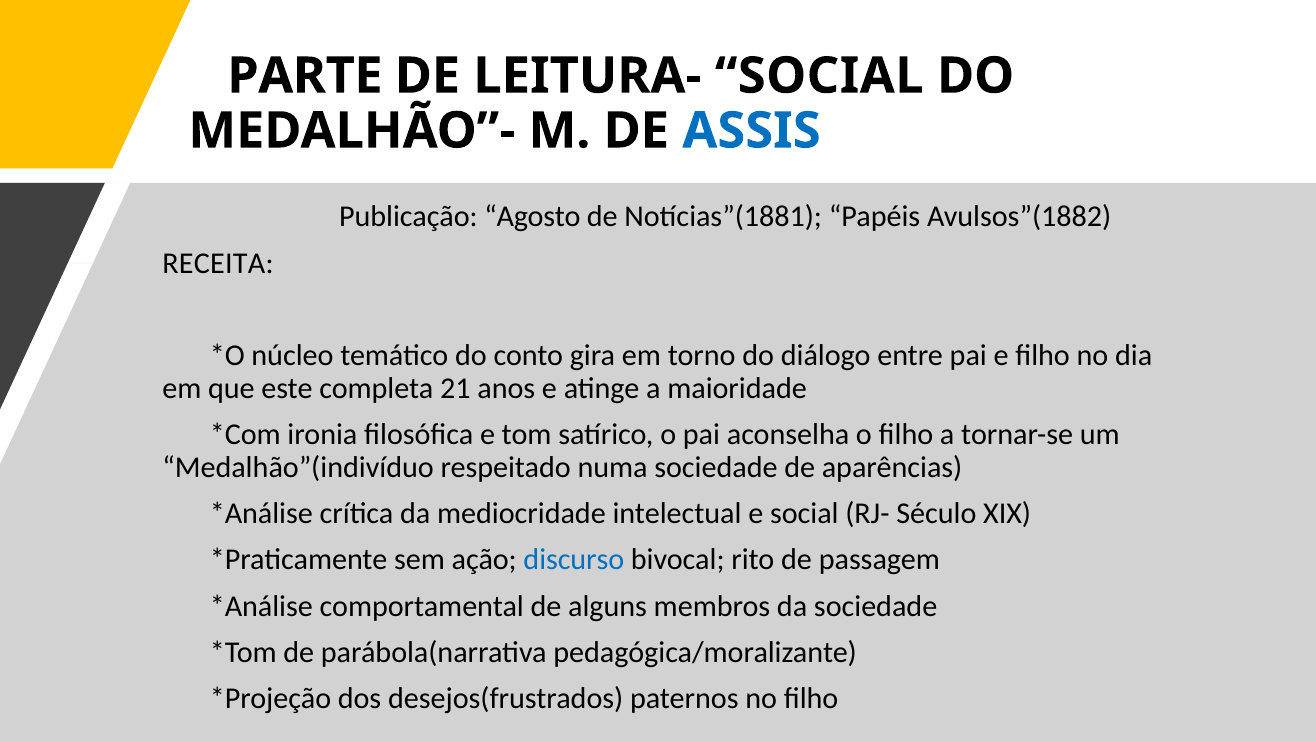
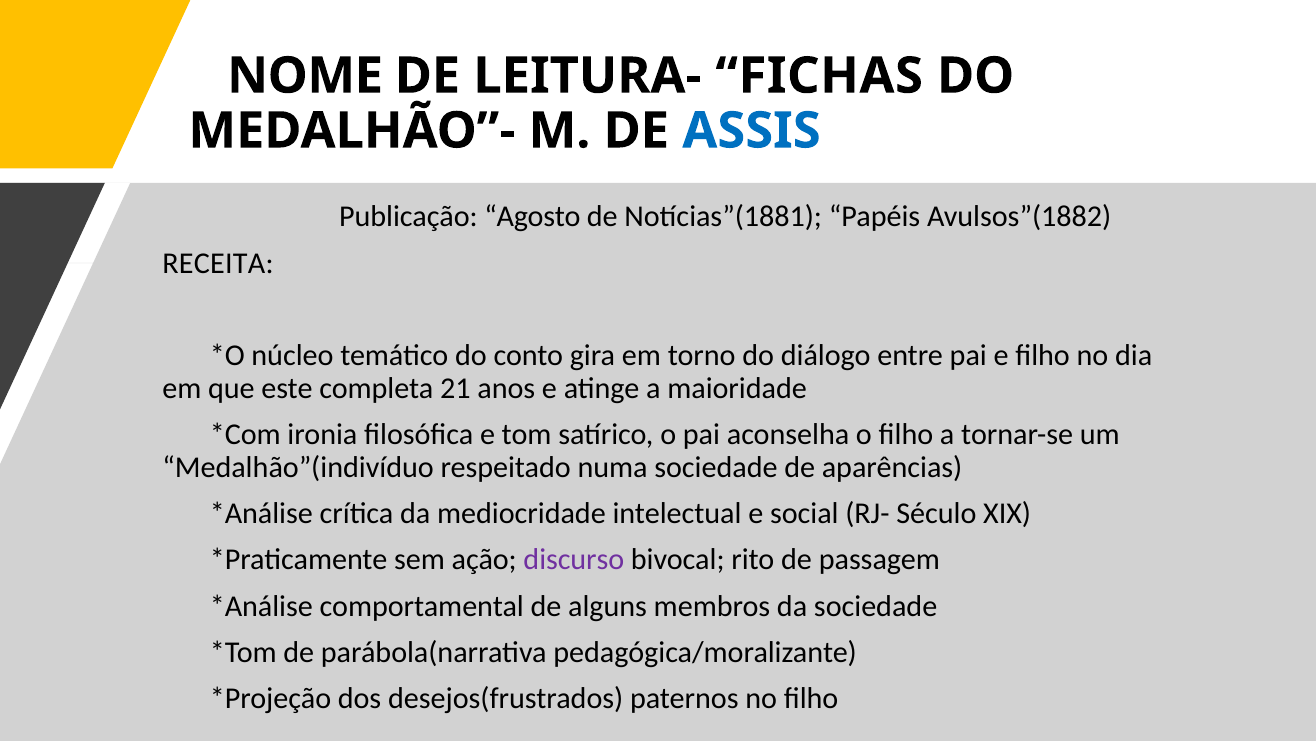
PARTE: PARTE -> NOME (305, 76)
LEITURA- SOCIAL: SOCIAL -> FICHAS (819, 76)
discurso colour: blue -> purple (574, 559)
